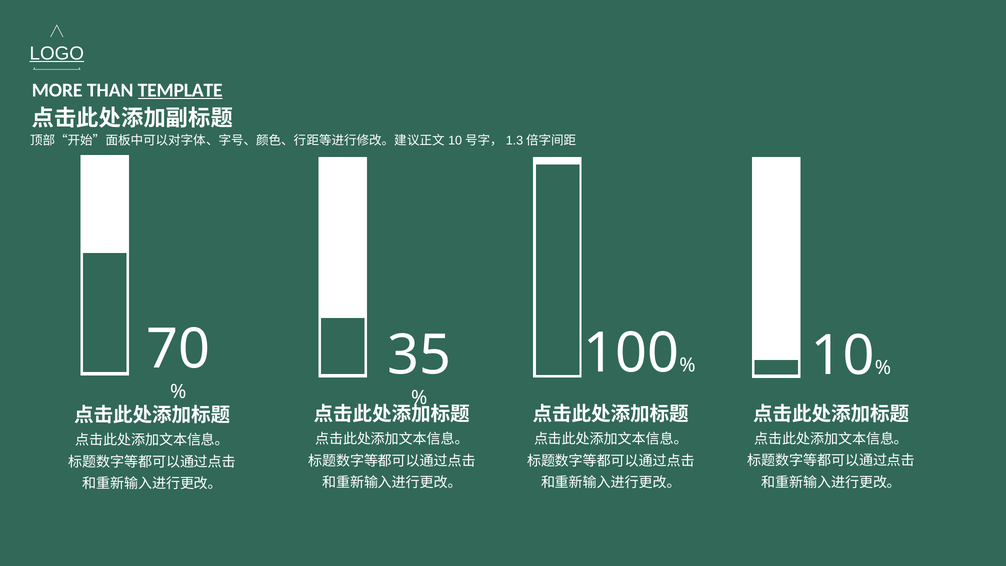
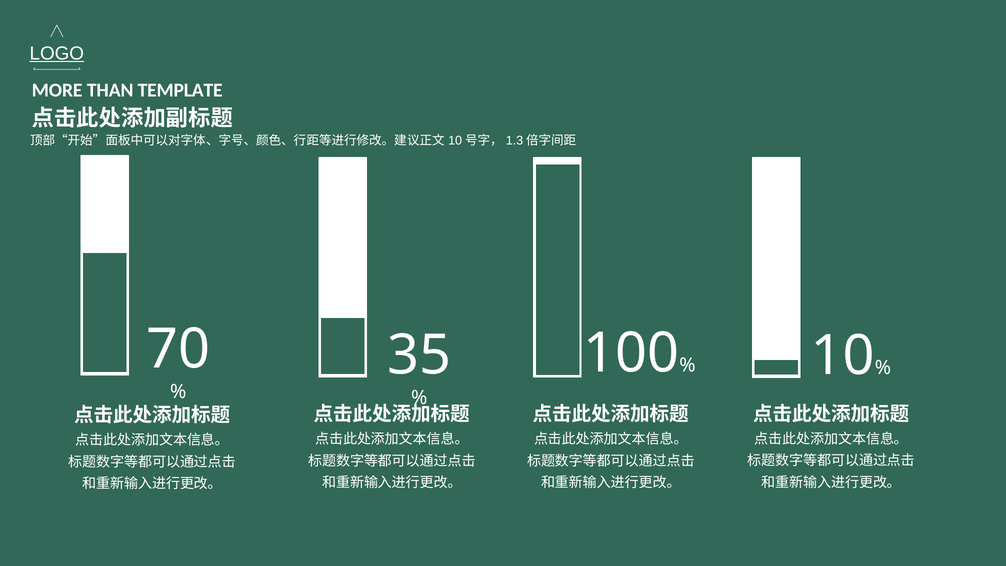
TEMPLATE underline: present -> none (180, 90)
